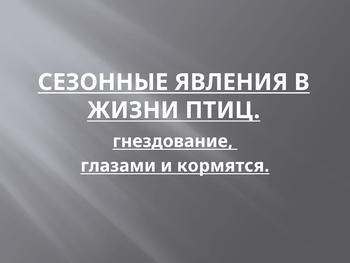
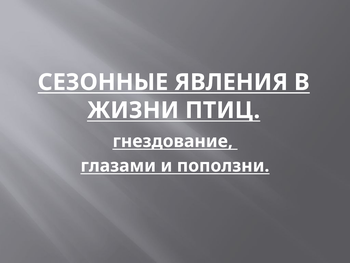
кормятся: кормятся -> поползни (223, 165)
